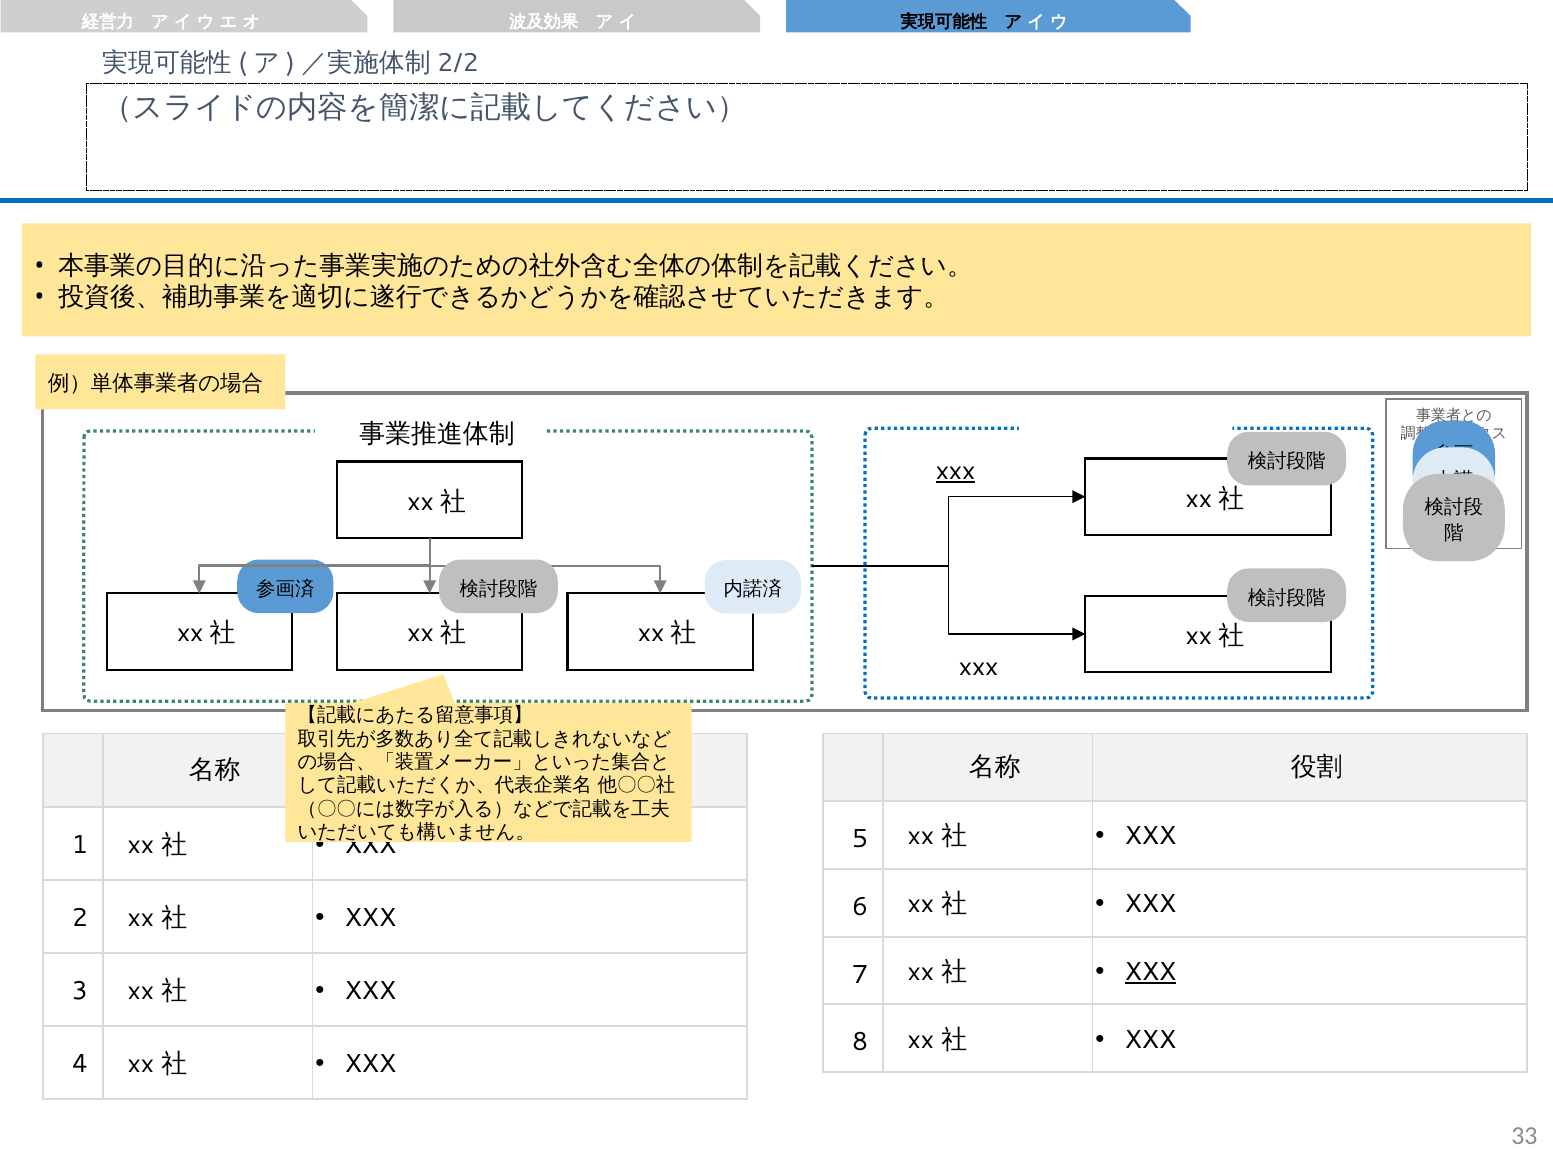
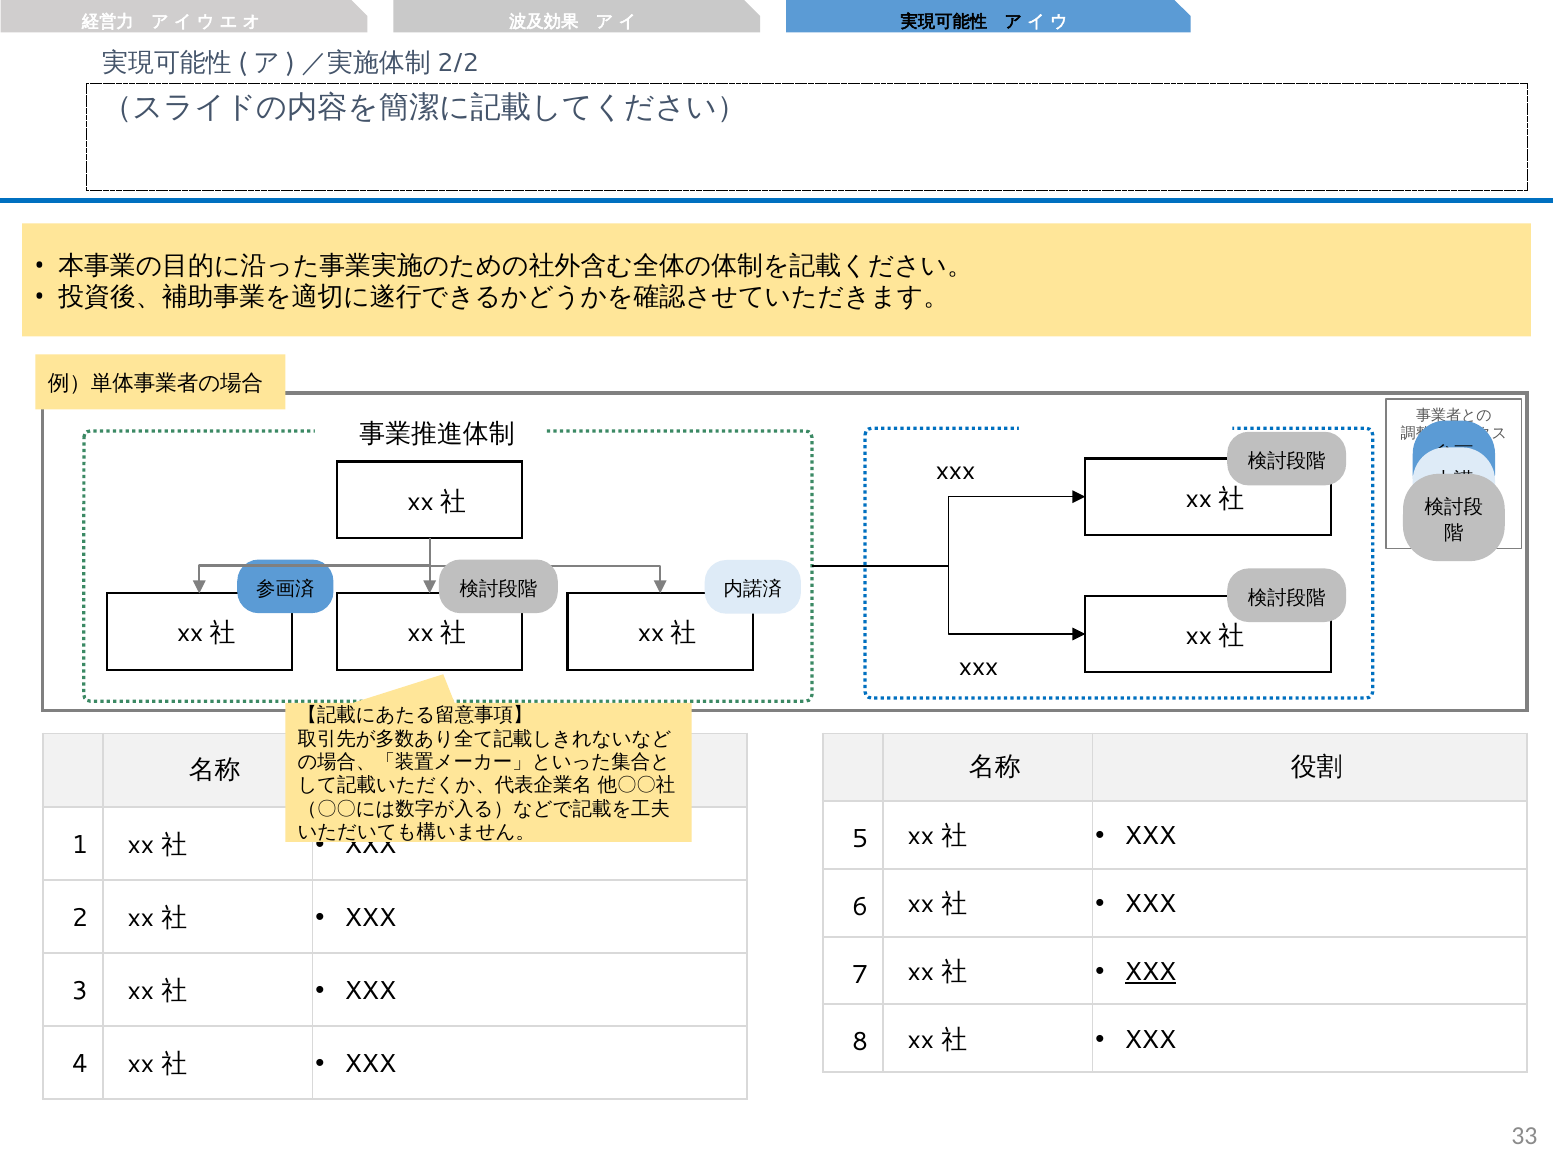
xxx underline: present -> none (956, 471)
